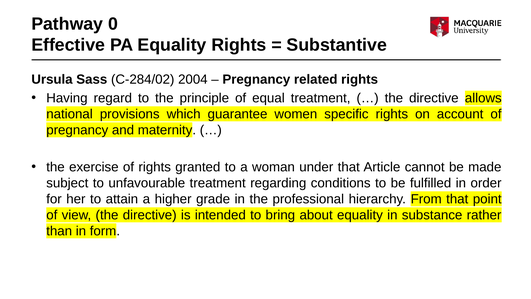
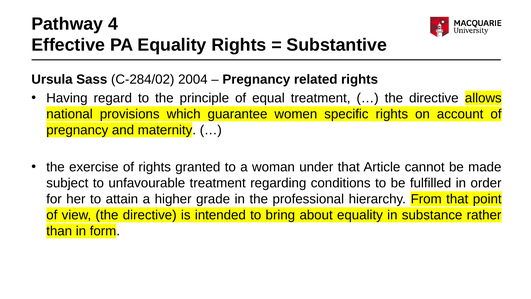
0: 0 -> 4 (113, 24)
